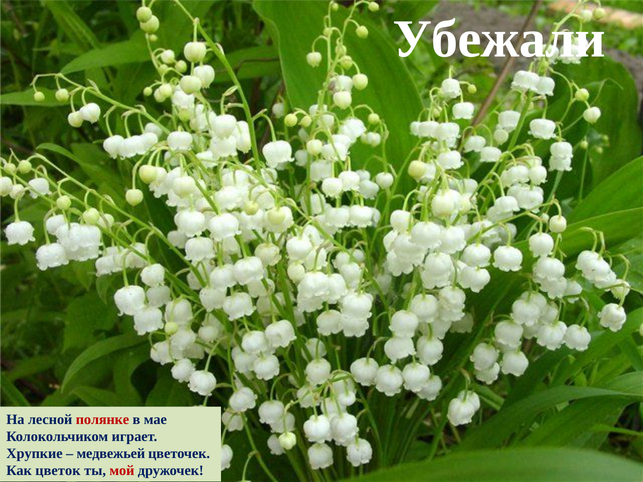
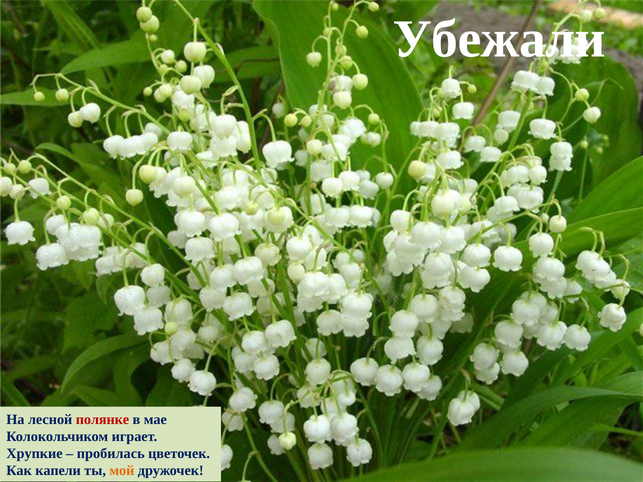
медвежьей: медвежьей -> пробилась (111, 454)
цветок: цветок -> капели (58, 471)
мой colour: red -> orange (122, 471)
